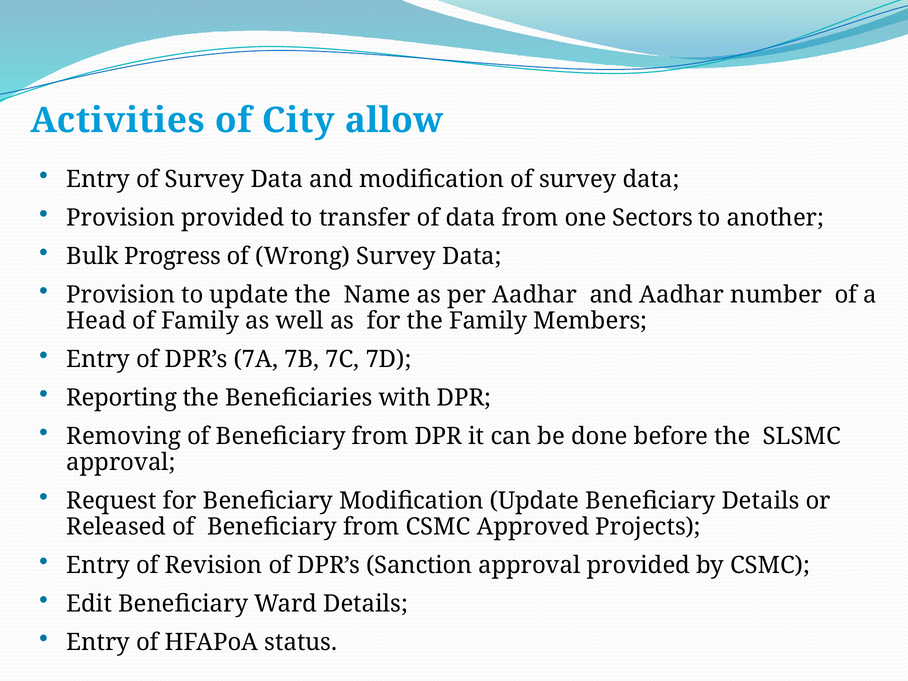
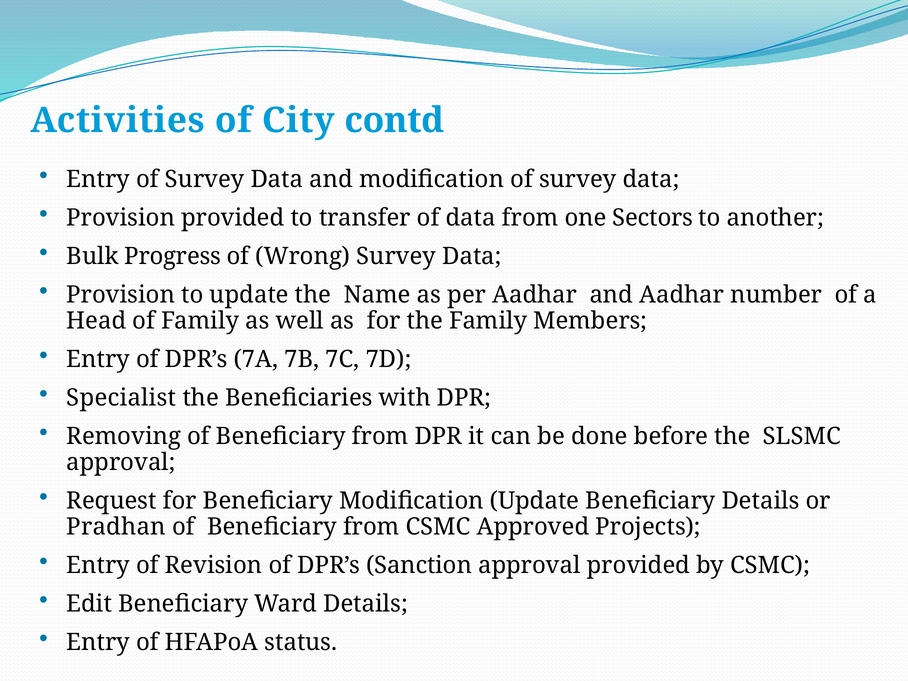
allow: allow -> contd (394, 120)
Reporting: Reporting -> Specialist (121, 398)
Released: Released -> Pradhan (116, 527)
